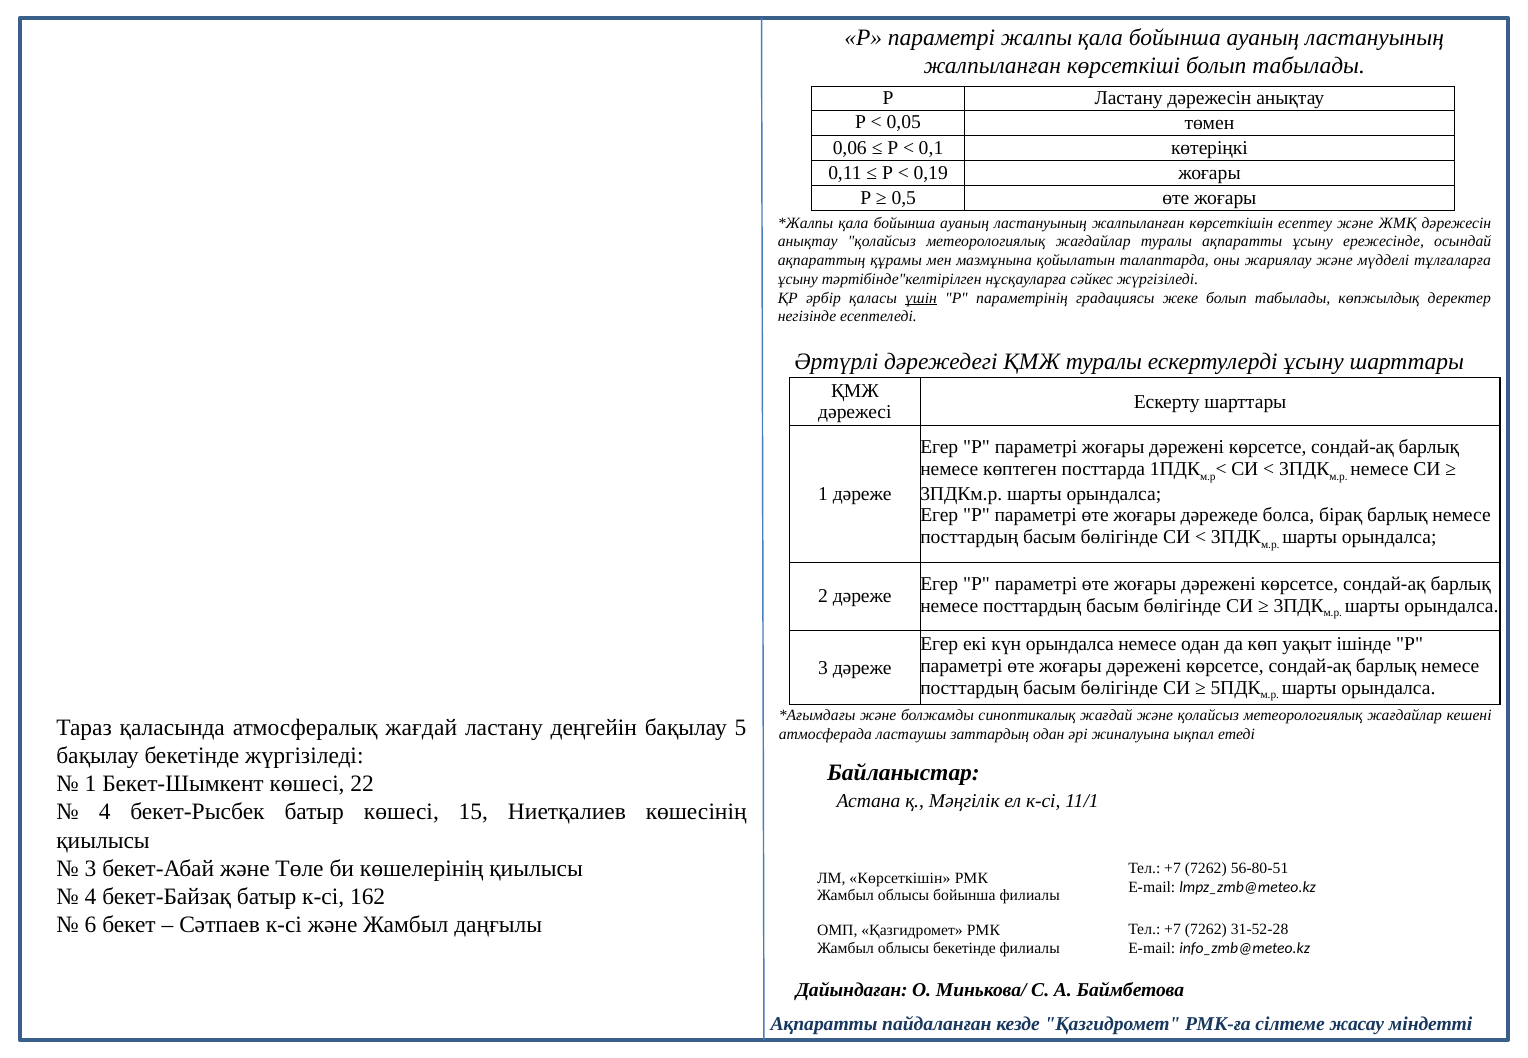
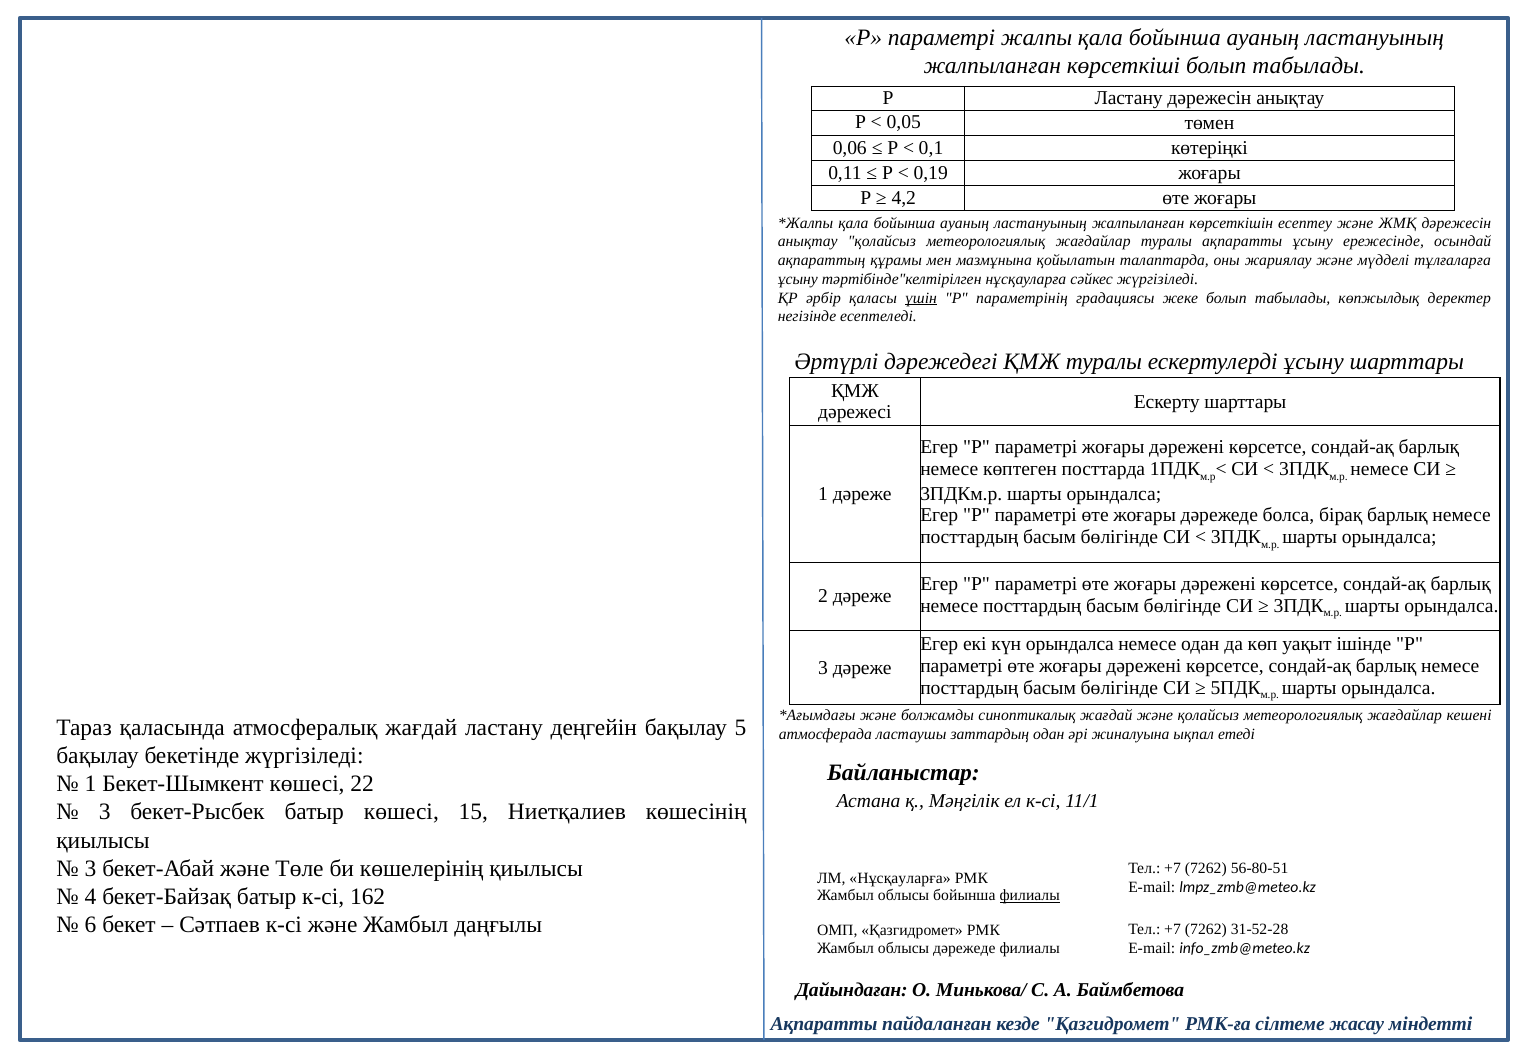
0,5: 0,5 -> 4,2 (904, 198)
4: 4 -> 3 (105, 812)
ЛМ Көрсеткішін: Көрсеткішін -> Нұсқауларға (900, 878)
филиалы underline: none -> present (1030, 896)
облысы бекетінде: бекетінде -> дәрежеде (964, 948)
